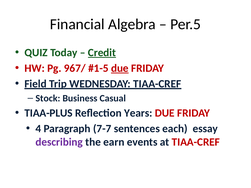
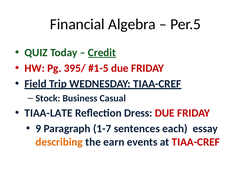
967/: 967/ -> 395/ (75, 68)
due underline: present -> none (120, 68)
TIAA-PLUS: TIAA-PLUS -> TIAA-LATE (48, 113)
Years: Years -> Dress (138, 113)
4: 4 -> 9 (38, 129)
7-7: 7-7 -> 1-7 (102, 129)
describing colour: purple -> orange (59, 142)
